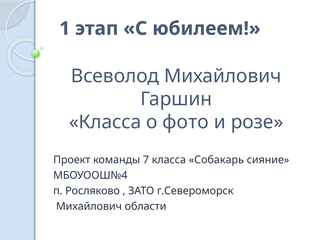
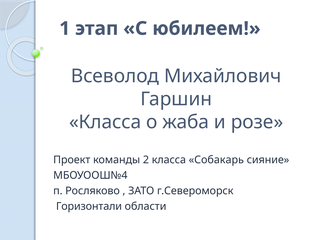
фото: фото -> жаба (186, 122)
7: 7 -> 2 (146, 160)
Михайлович: Михайлович -> Горизонтали (89, 206)
